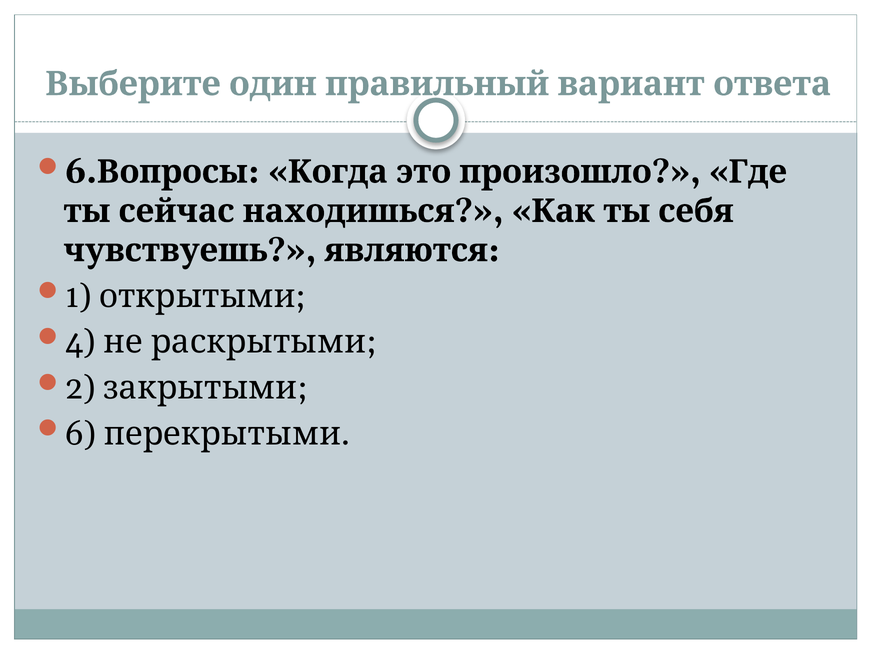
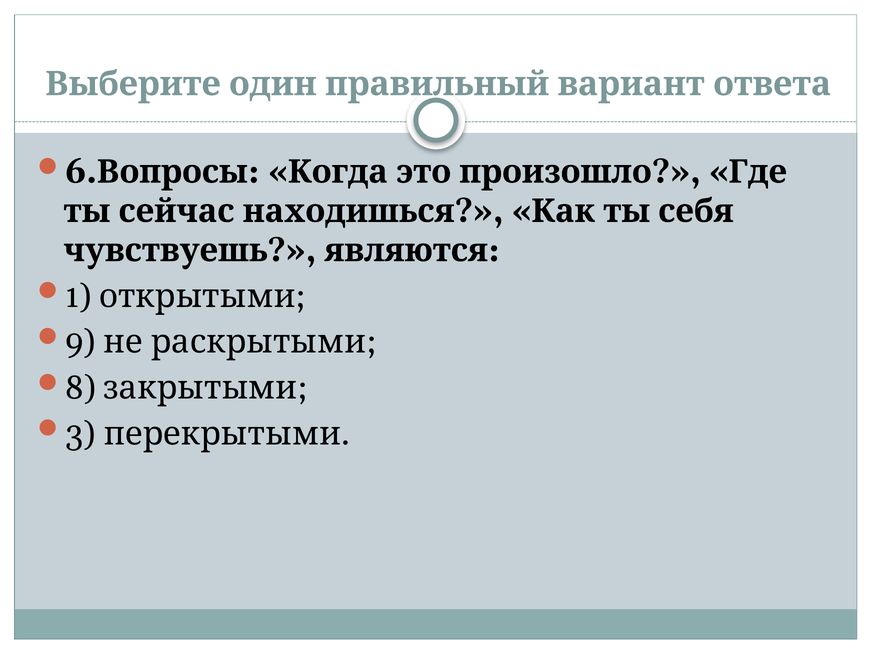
4: 4 -> 9 (80, 342)
2: 2 -> 8 (80, 388)
6: 6 -> 3 (80, 434)
